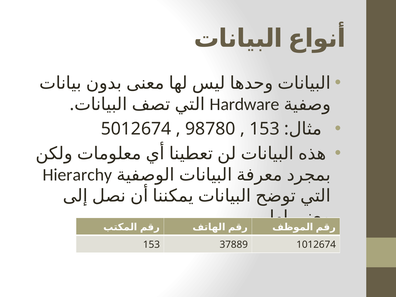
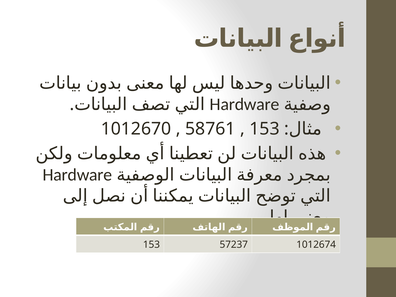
5012674: 5012674 -> 1012670 (136, 129)
98780: 98780 -> 58761 (210, 129)
Hierarchy: Hierarchy -> Hardware (77, 175)
37889: 37889 -> 57237 (234, 245)
